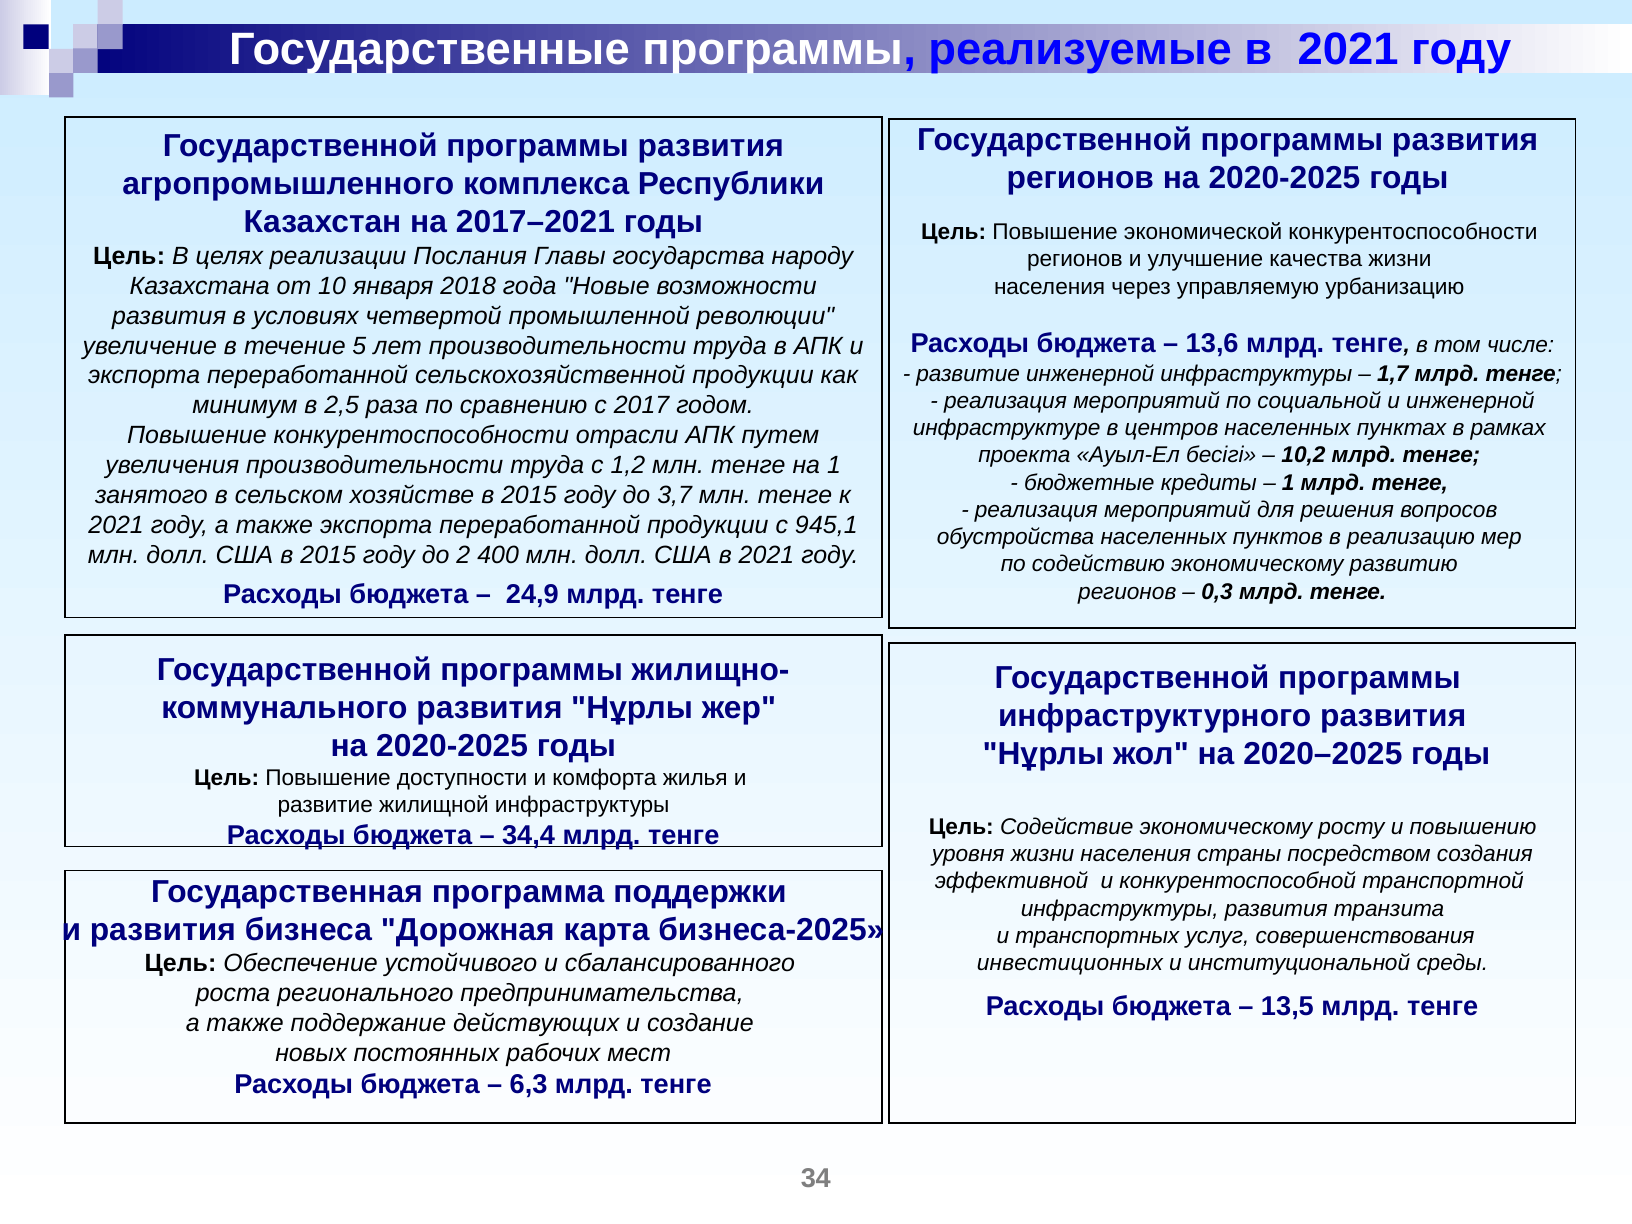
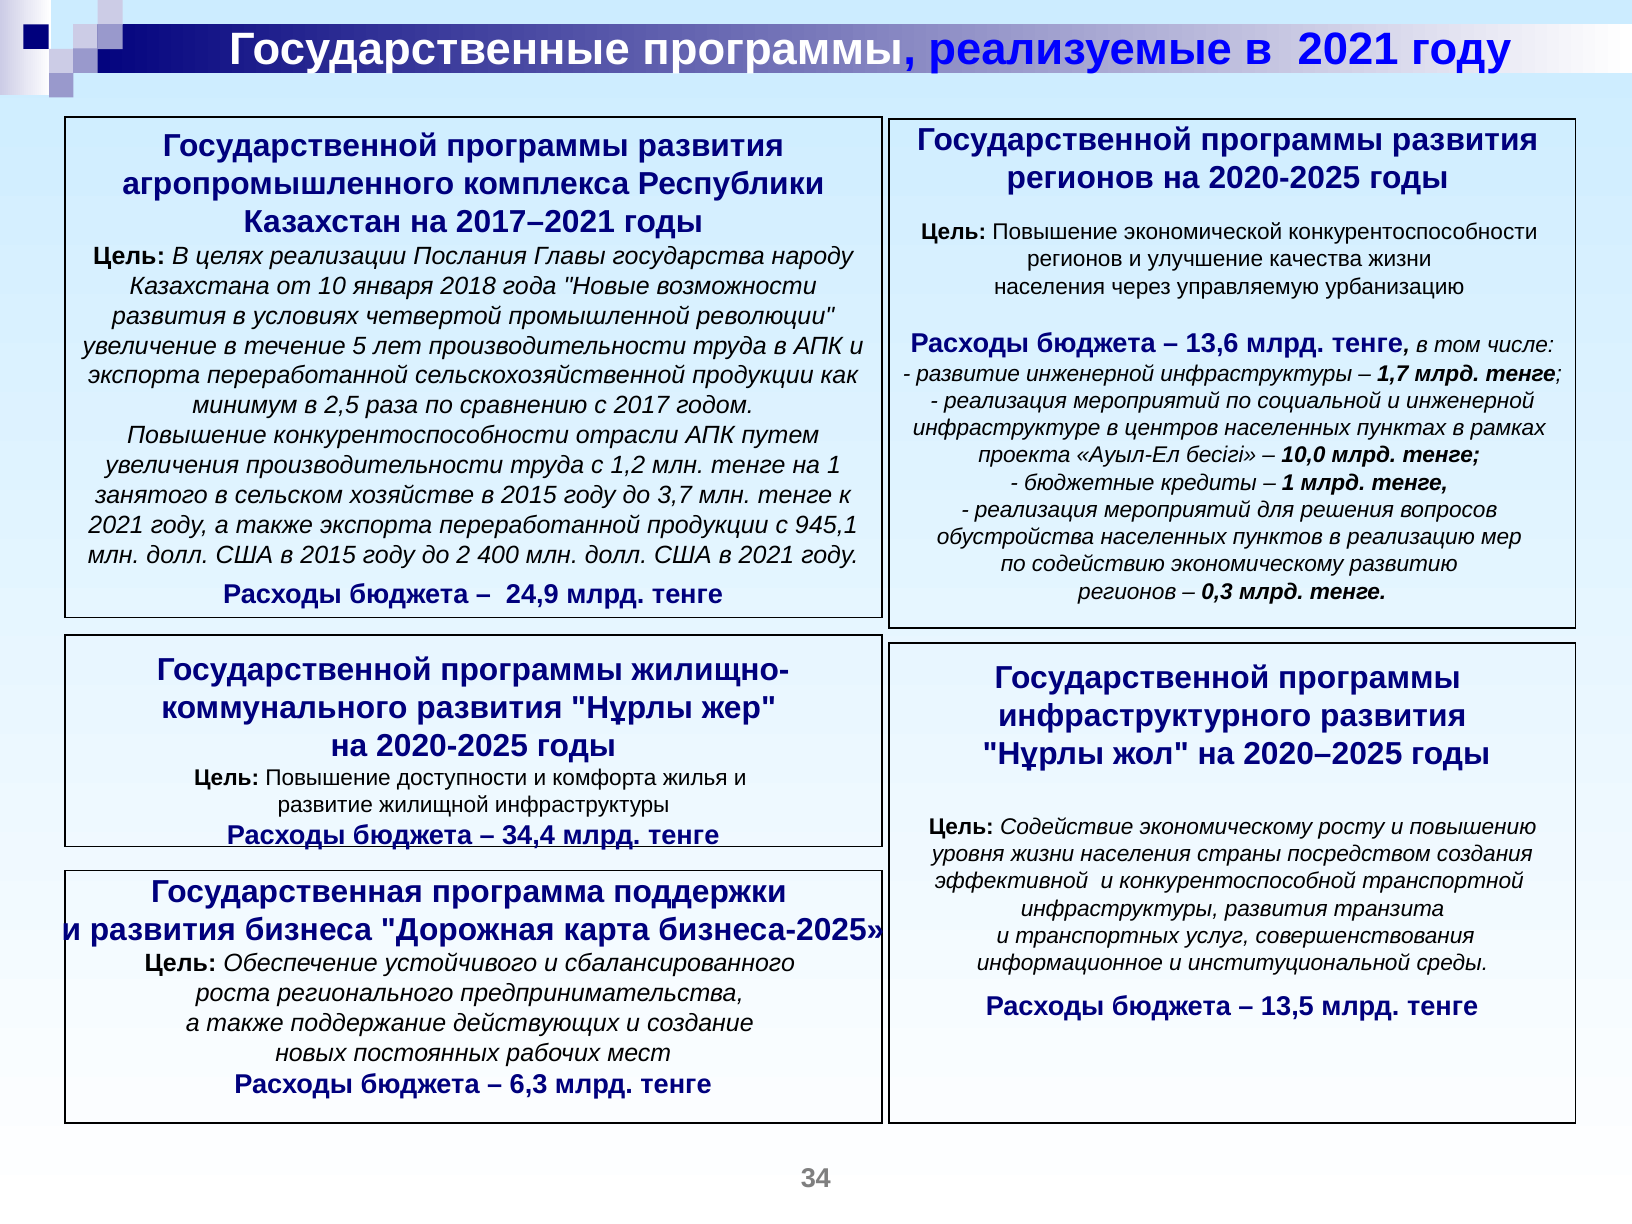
10,2: 10,2 -> 10,0 (1303, 455)
инвестиционных: инвестиционных -> информационное (1070, 963)
